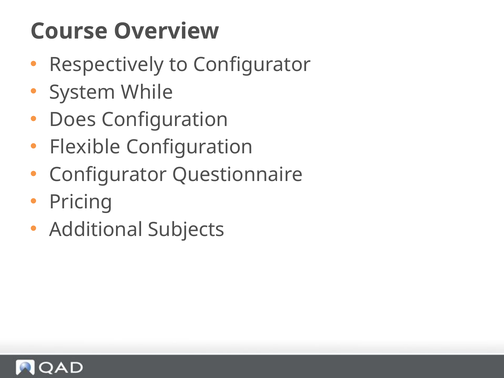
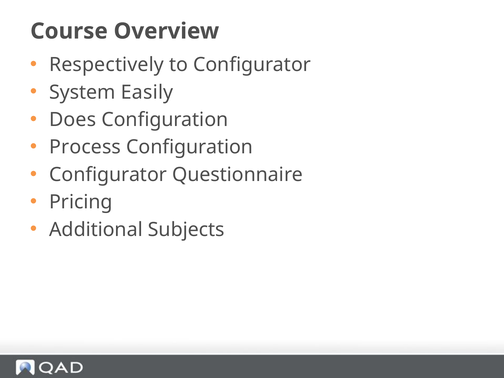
While: While -> Easily (147, 92)
Flexible: Flexible -> Process (85, 147)
